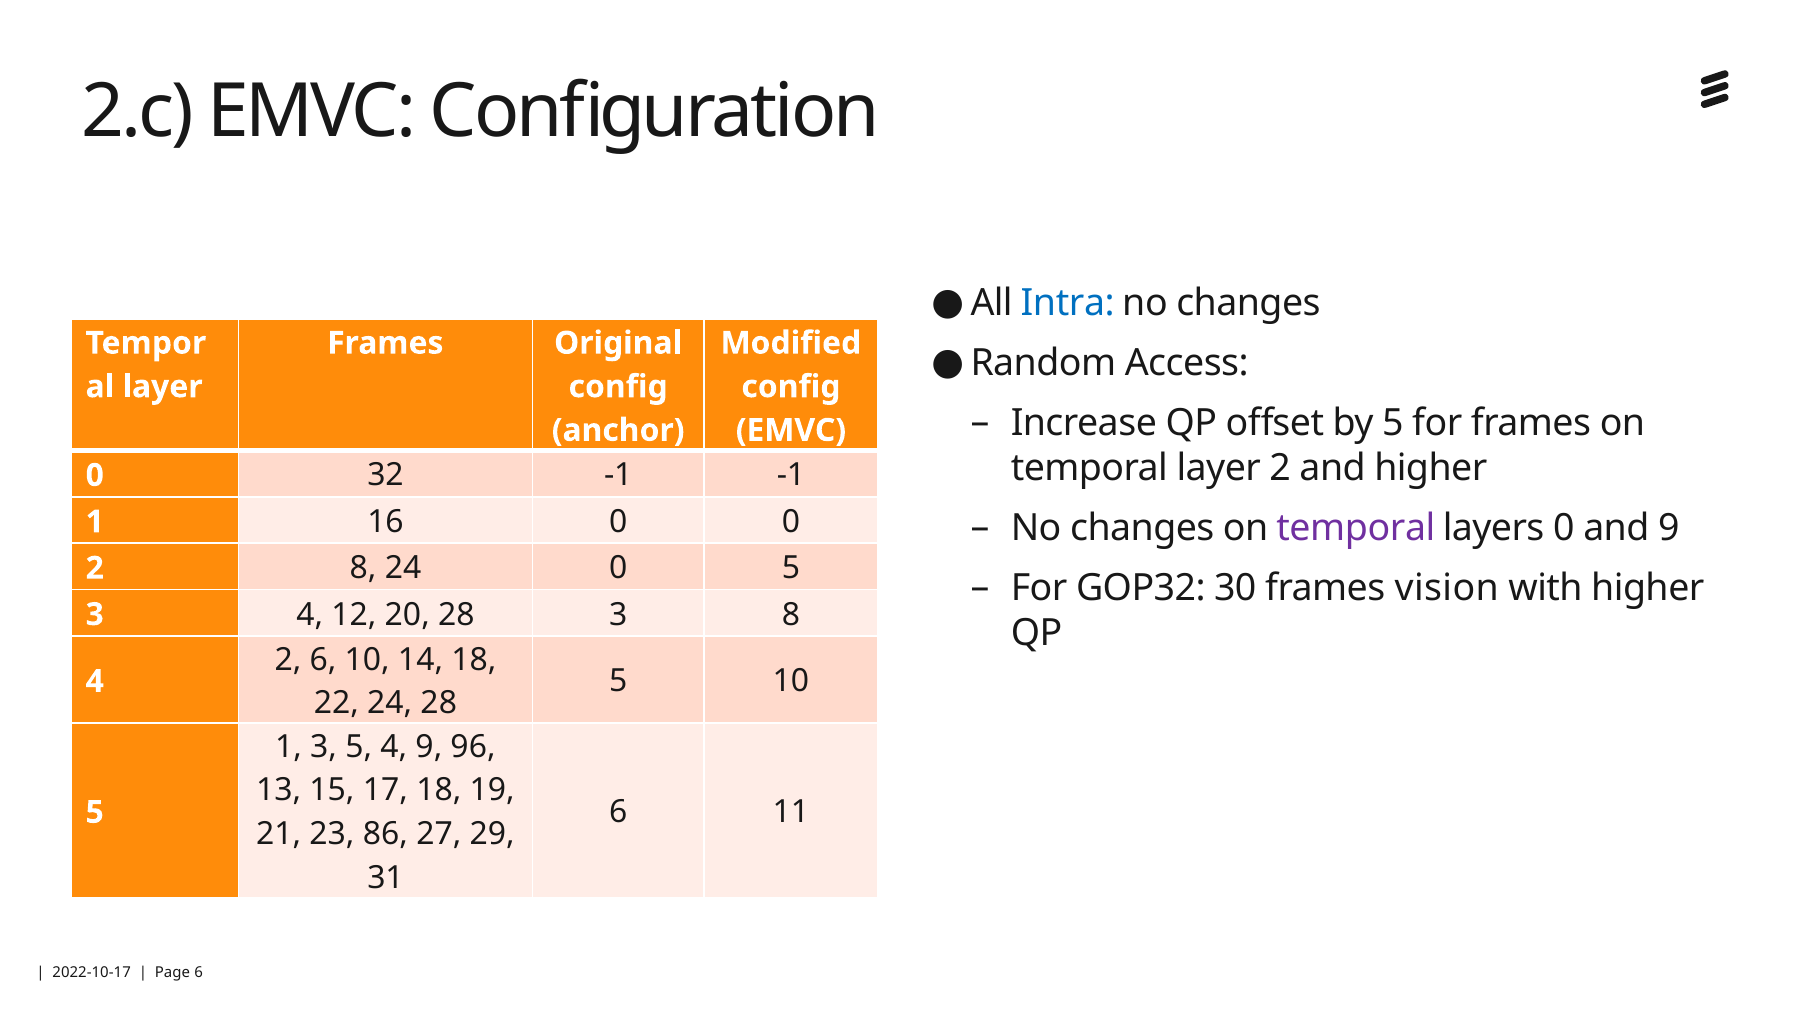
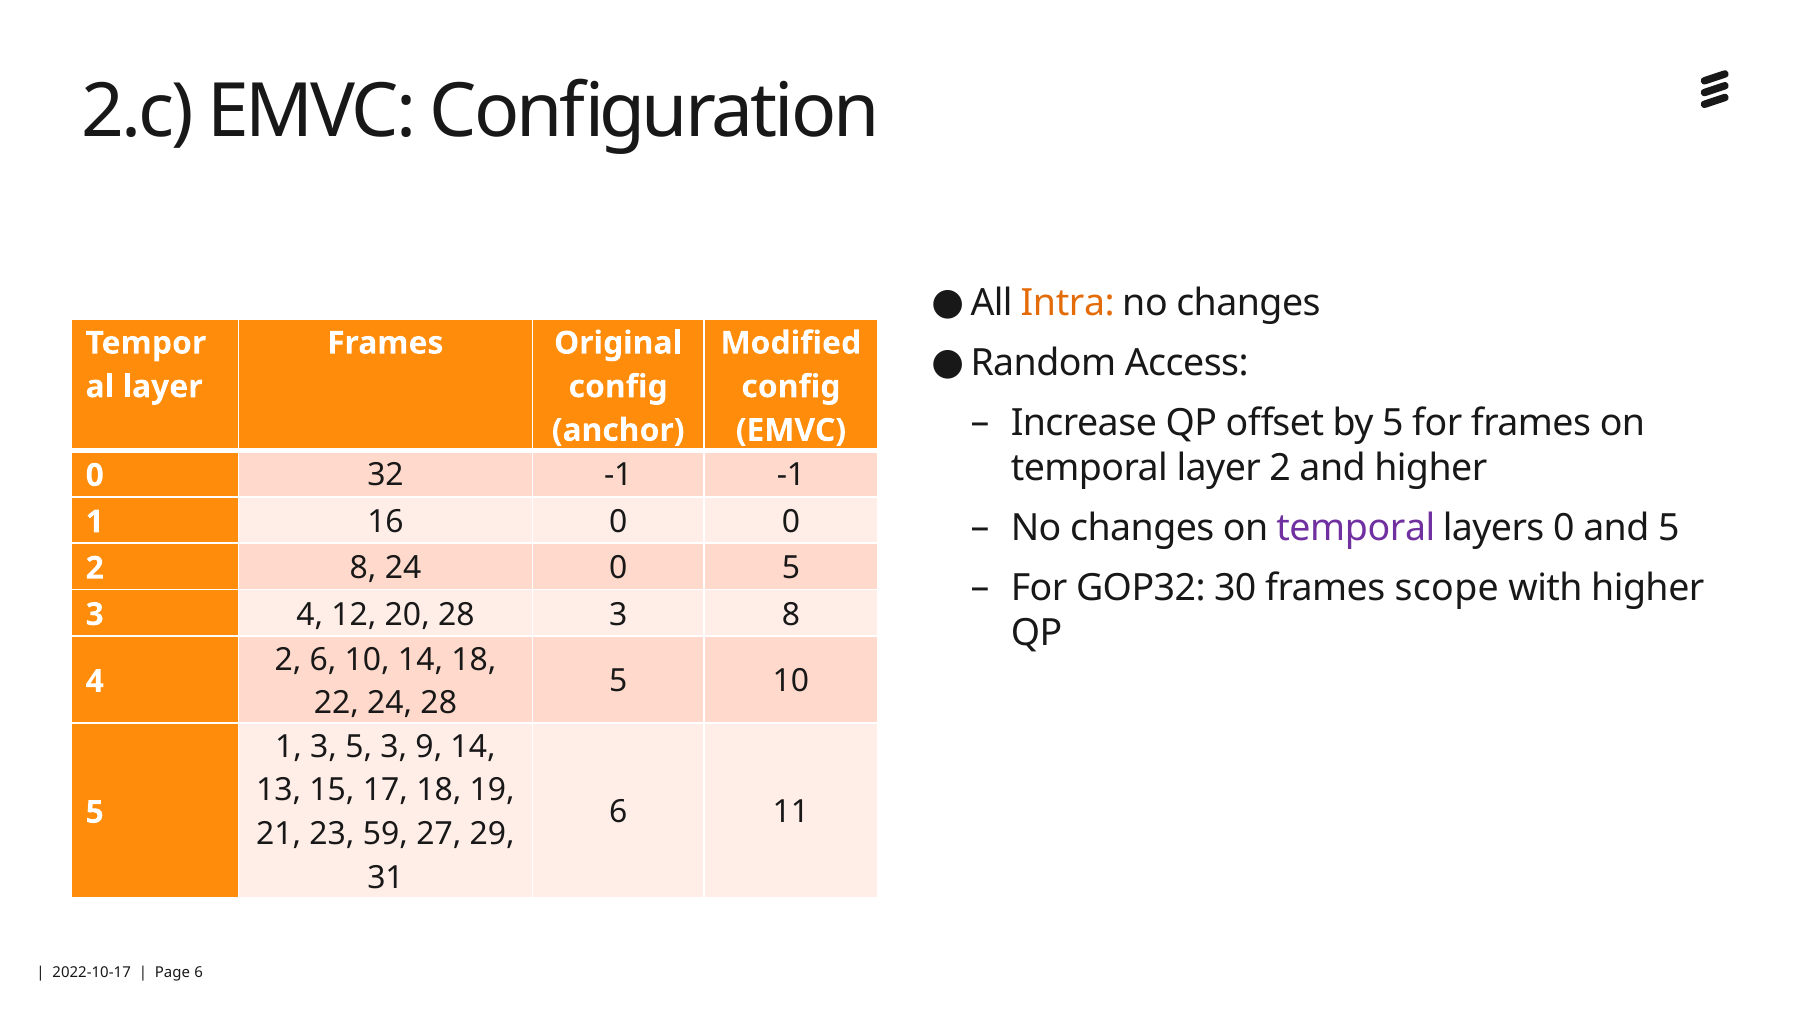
Intra colour: blue -> orange (1068, 303)
and 9: 9 -> 5 (1669, 528)
vision: vision -> scope (1447, 588)
3 5 4: 4 -> 3 (394, 747)
9 96: 96 -> 14 (473, 747)
86: 86 -> 59 (385, 834)
